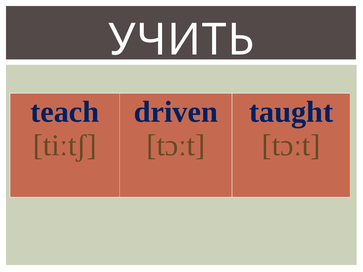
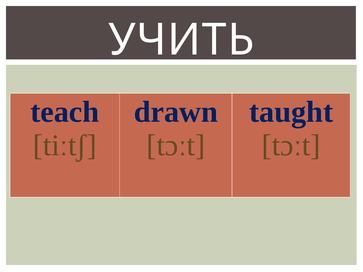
driven: driven -> drawn (176, 112)
